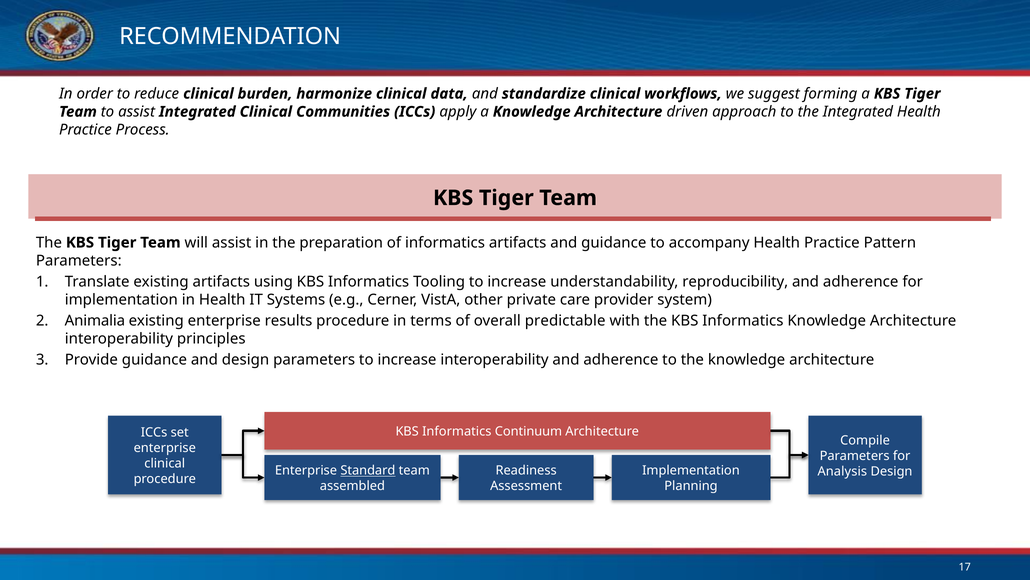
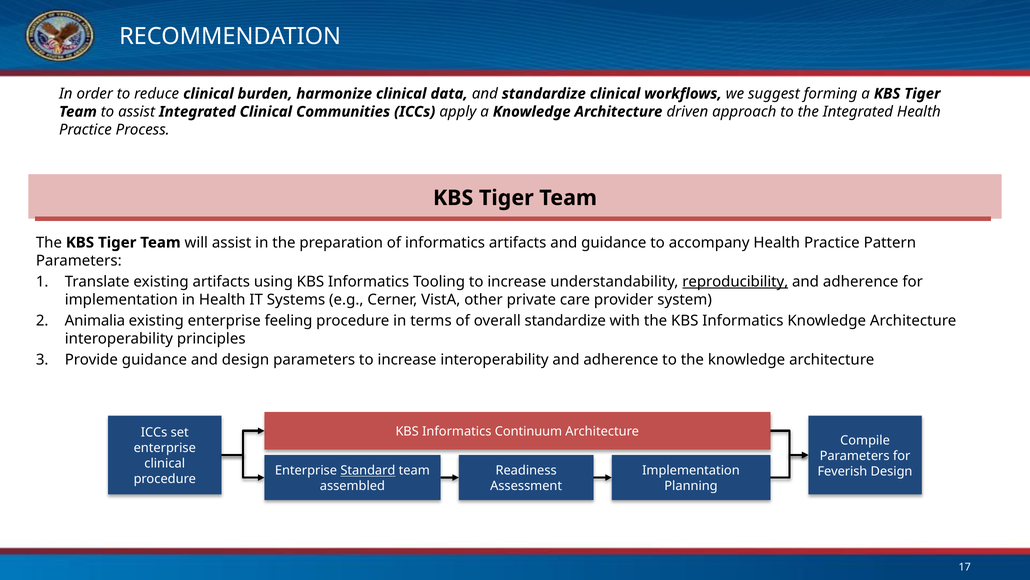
reproducibility underline: none -> present (735, 281)
results: results -> feeling (289, 320)
overall predictable: predictable -> standardize (565, 320)
Analysis: Analysis -> Feverish (842, 471)
